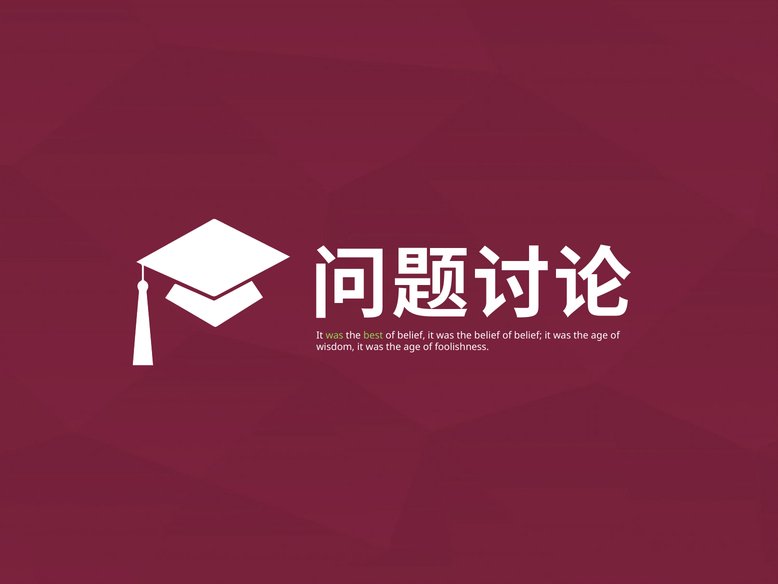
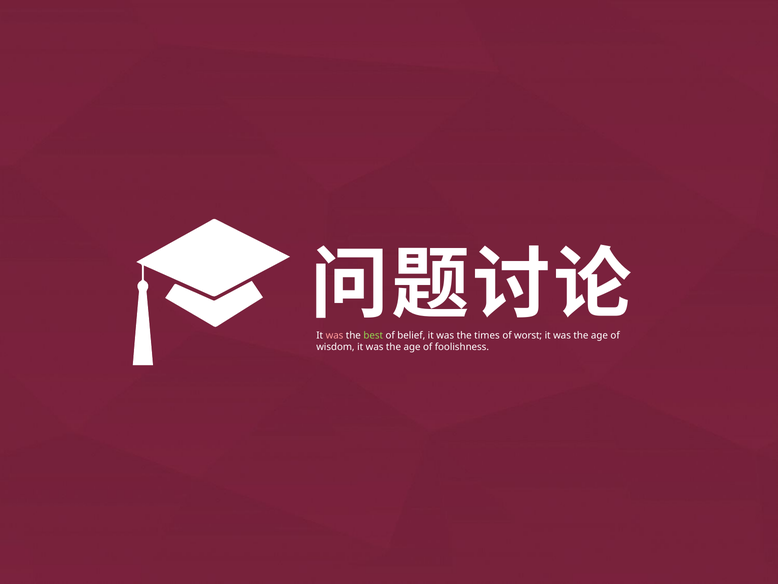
was colour: light green -> pink (335, 335)
the belief: belief -> times (487, 335)
belief: belief -> worst (528, 335)
